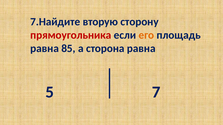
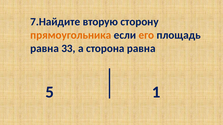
прямоугольника colour: red -> orange (71, 35)
85: 85 -> 33 (68, 49)
7: 7 -> 1 (156, 92)
